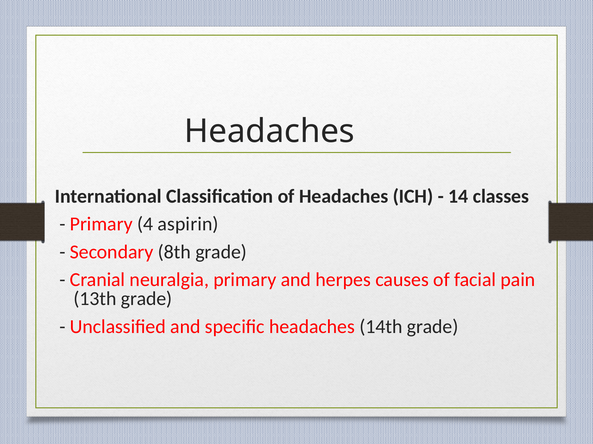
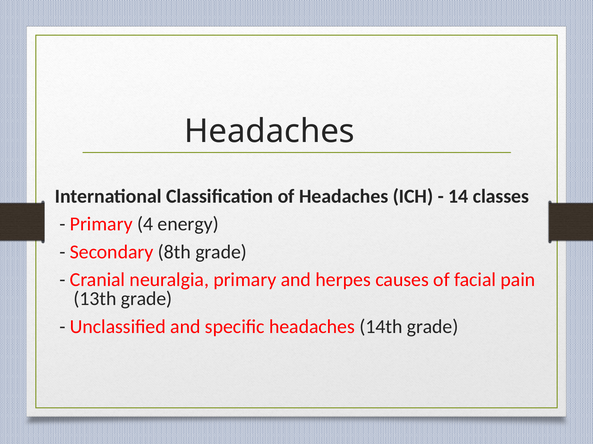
aspirin: aspirin -> energy (188, 224)
